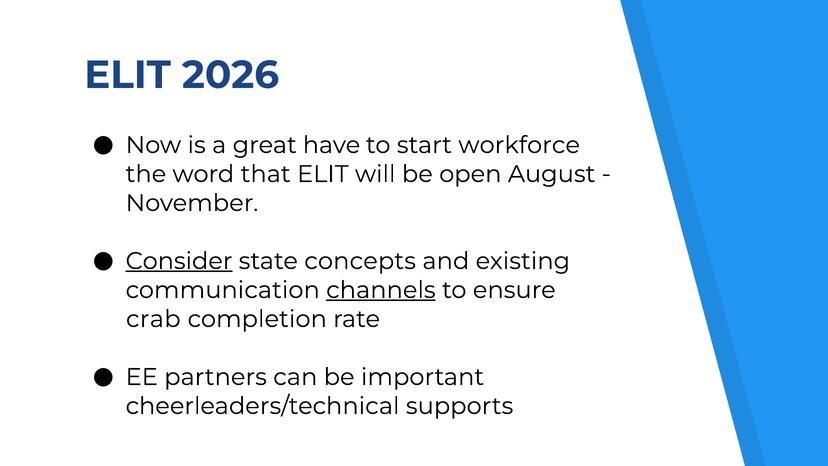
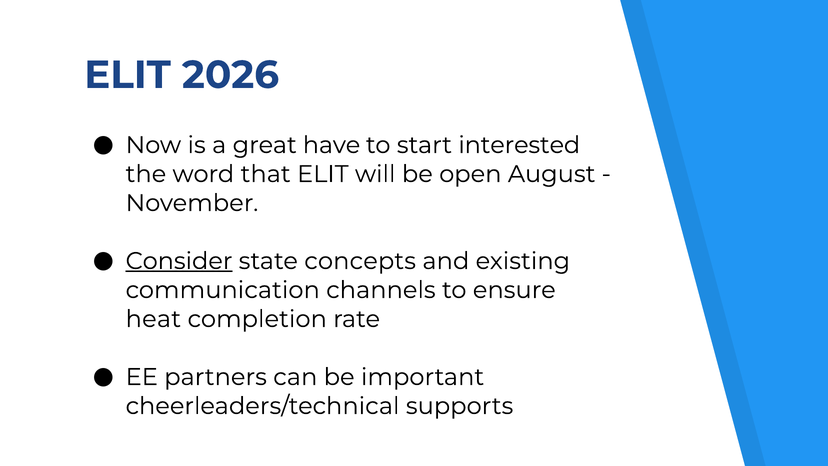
workforce: workforce -> interested (519, 145)
channels underline: present -> none (381, 290)
crab: crab -> heat (153, 319)
